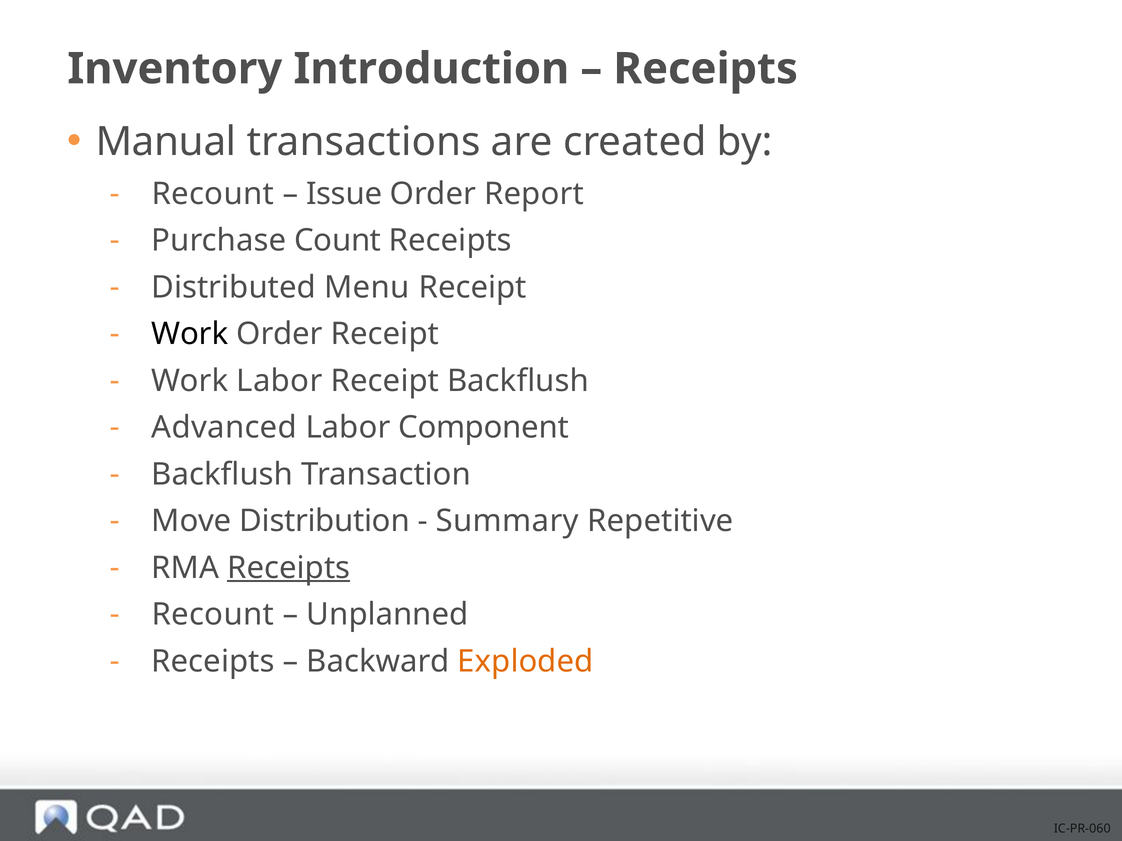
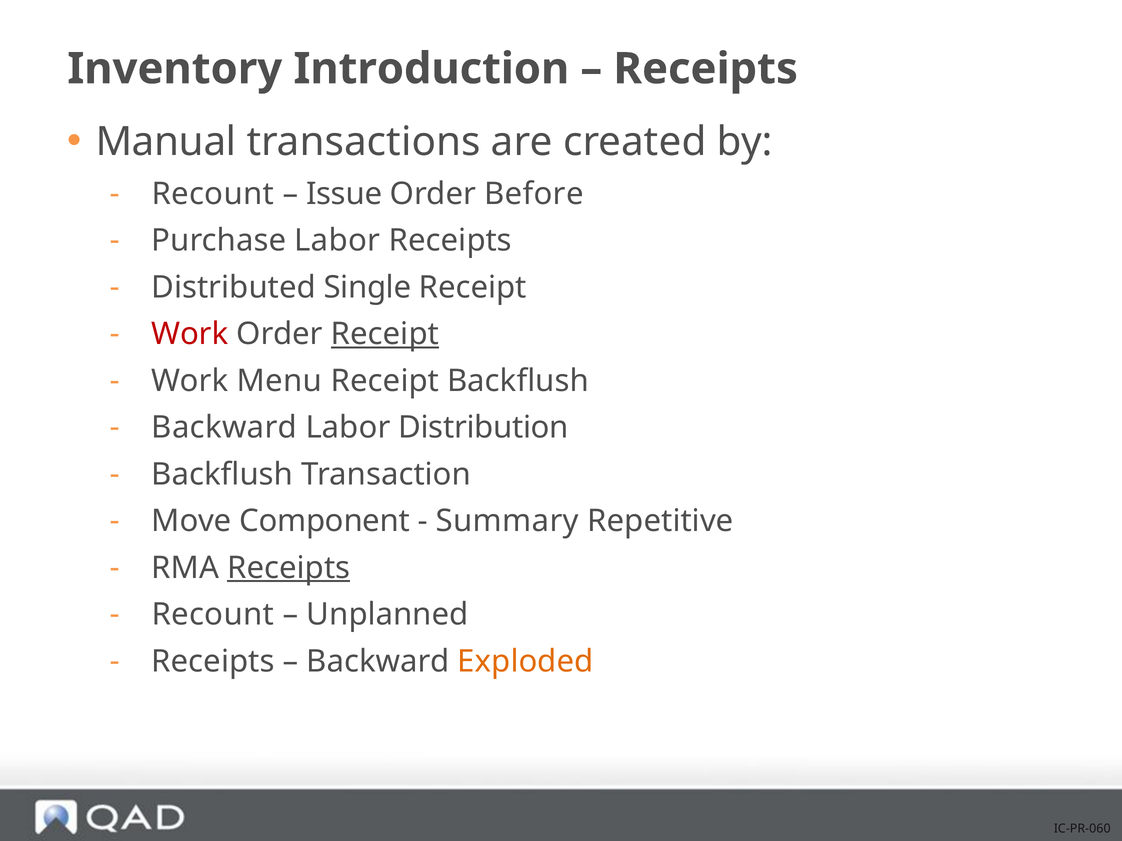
Report: Report -> Before (534, 194)
Purchase Count: Count -> Labor (337, 241)
Menu: Menu -> Single (367, 287)
Work colour: black -> red (190, 334)
Receipt underline: none -> present (385, 334)
Work Labor: Labor -> Menu (279, 381)
Advanced: Advanced -> Backward (224, 428)
Component: Component -> Distribution (483, 428)
Distribution: Distribution -> Component (325, 521)
